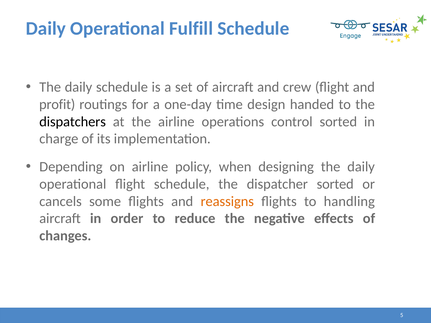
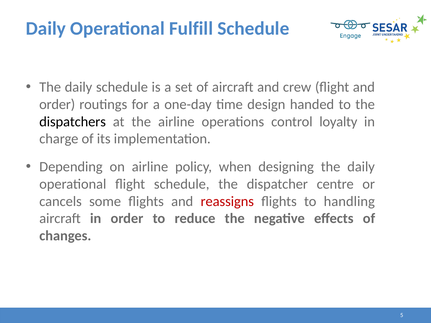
profit: profit -> order (57, 104)
control sorted: sorted -> loyalty (338, 122)
dispatcher sorted: sorted -> centre (335, 184)
reassigns colour: orange -> red (227, 201)
